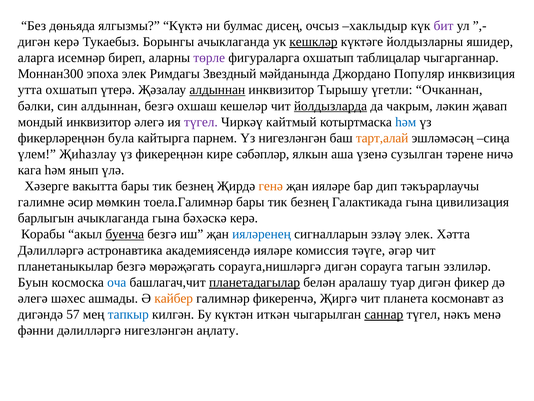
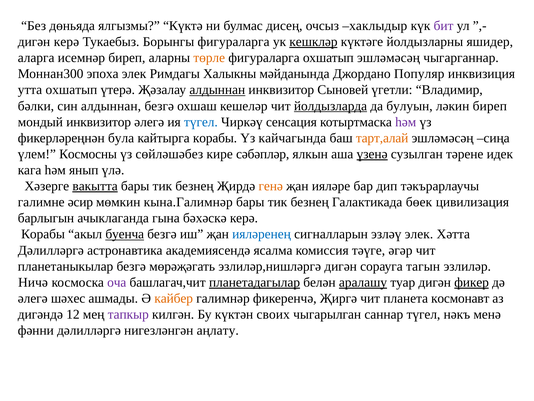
Борынгы ачыклаганда: ачыклаганда -> фигураларга (234, 42)
төрле colour: purple -> orange (209, 58)
охшатып таблицалар: таблицалар -> эшләмәсәң (388, 58)
Звездный: Звездный -> Халыкны (230, 74)
Тырышу: Тырышу -> Сыновей (343, 90)
Очканнан: Очканнан -> Владимир (449, 90)
чакрым: чакрым -> булуын (409, 106)
ләкин җавап: җавап -> биреп (490, 106)
түгел colour: purple -> blue (201, 122)
кайтмый: кайтмый -> сенсация (291, 122)
һәм colour: blue -> purple (406, 122)
кайтырга парнем: парнем -> корабы (215, 138)
Үз нигезләнгән: нигезләнгән -> кайчагында (292, 138)
Җиһазлау: Җиһазлау -> Космосны (88, 154)
фикереңнән: фикереңнән -> сөйләшәбез (169, 154)
үзенә underline: none -> present (372, 154)
ничә: ничә -> идек (500, 154)
вакытта underline: none -> present (95, 186)
тоела.Галимнәр: тоела.Галимнәр -> кына.Галимнәр (188, 202)
Галактикада гына: гына -> бөек (419, 202)
академиясендә ияләре: ияләре -> ясалма (273, 250)
сорауга,нишләргә: сорауга,нишләргә -> эзлиләр,нишләргә (270, 266)
Буын: Буын -> Ничә (33, 282)
оча colour: blue -> purple (117, 282)
аралашу underline: none -> present (363, 282)
фикер underline: none -> present (472, 282)
57: 57 -> 12 (73, 314)
тапкыр colour: blue -> purple (128, 314)
иткән: иткән -> своих (273, 314)
саннар underline: present -> none (384, 314)
